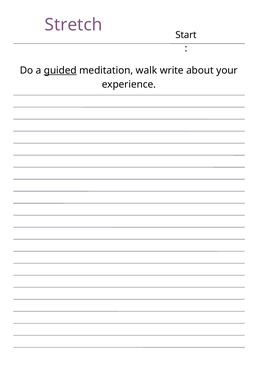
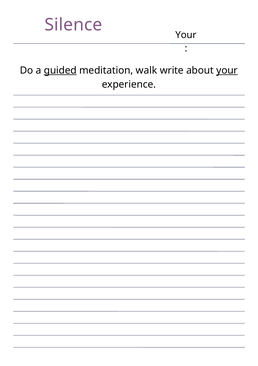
Stretch: Stretch -> Silence (73, 25)
Start: Start -> Your (186, 35)
your underline: none -> present (227, 70)
